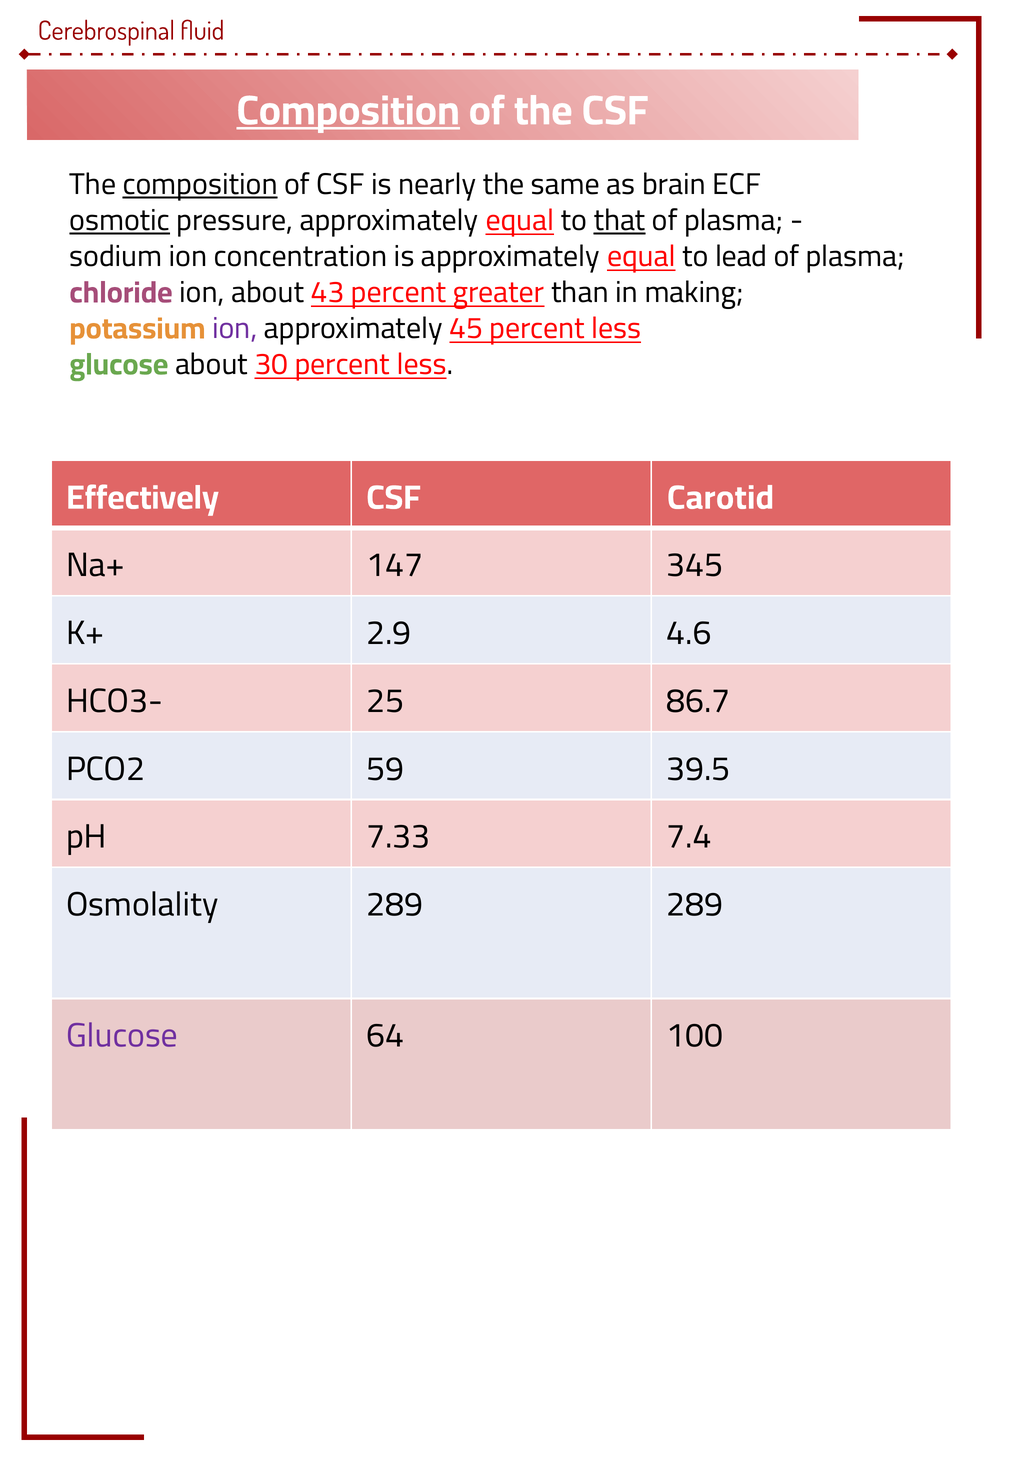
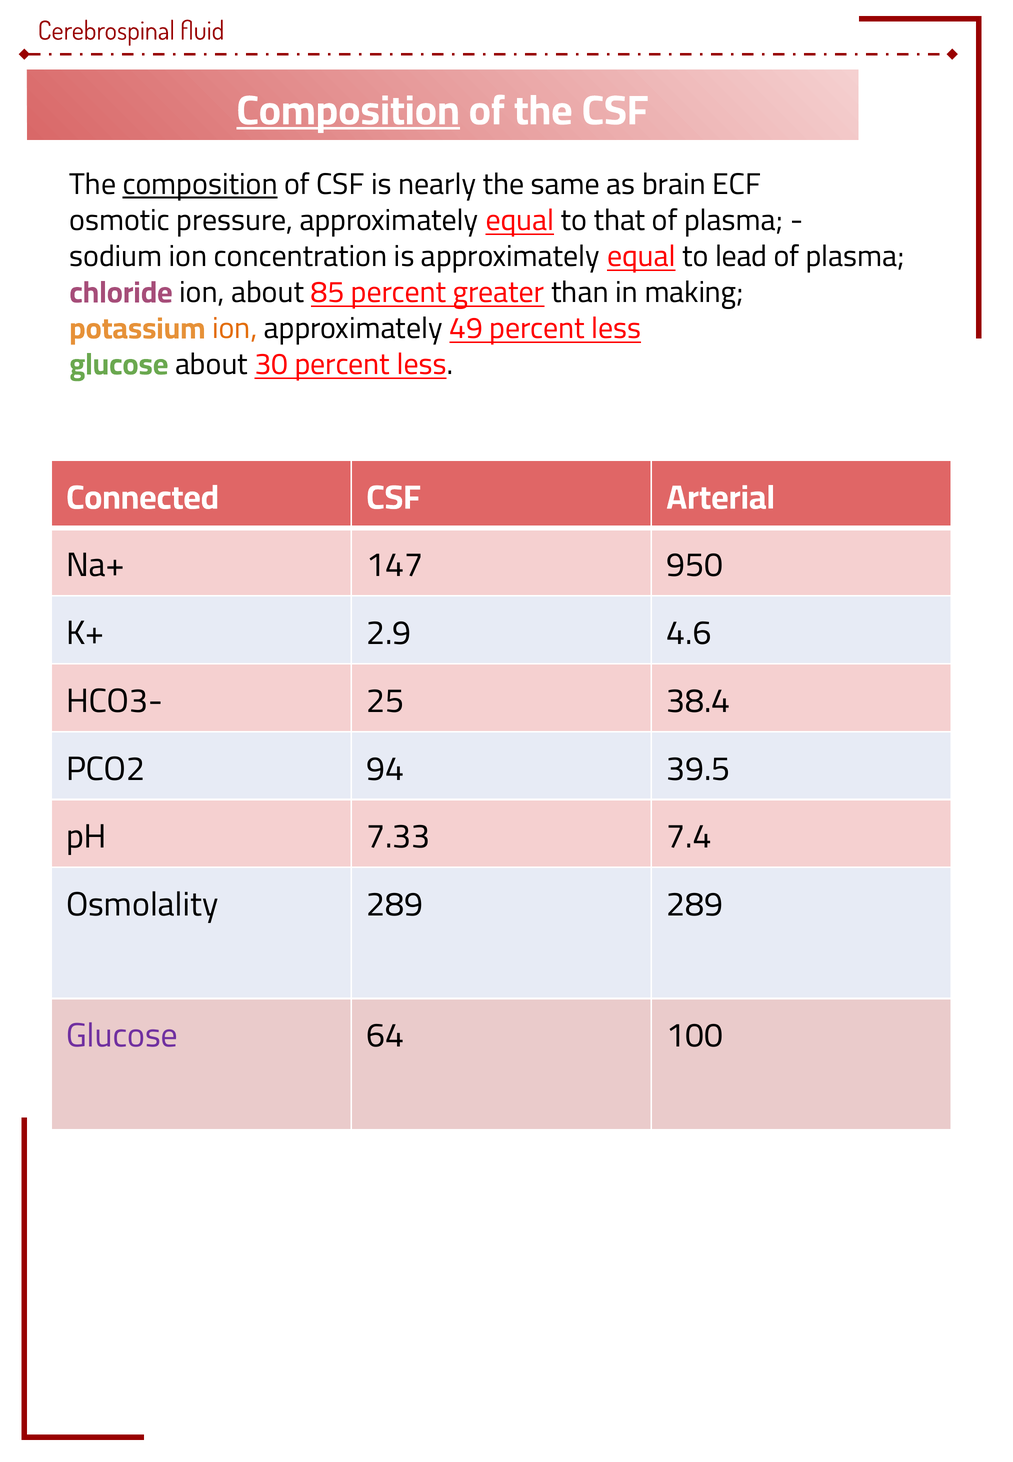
osmotic underline: present -> none (120, 221)
that underline: present -> none (620, 221)
43: 43 -> 85 (328, 293)
ion colour: purple -> orange (235, 329)
45: 45 -> 49 (466, 329)
Effectively: Effectively -> Connected (143, 498)
Carotid: Carotid -> Arterial (721, 498)
345: 345 -> 950 (695, 566)
86.7: 86.7 -> 38.4 (698, 701)
59: 59 -> 94 (385, 769)
